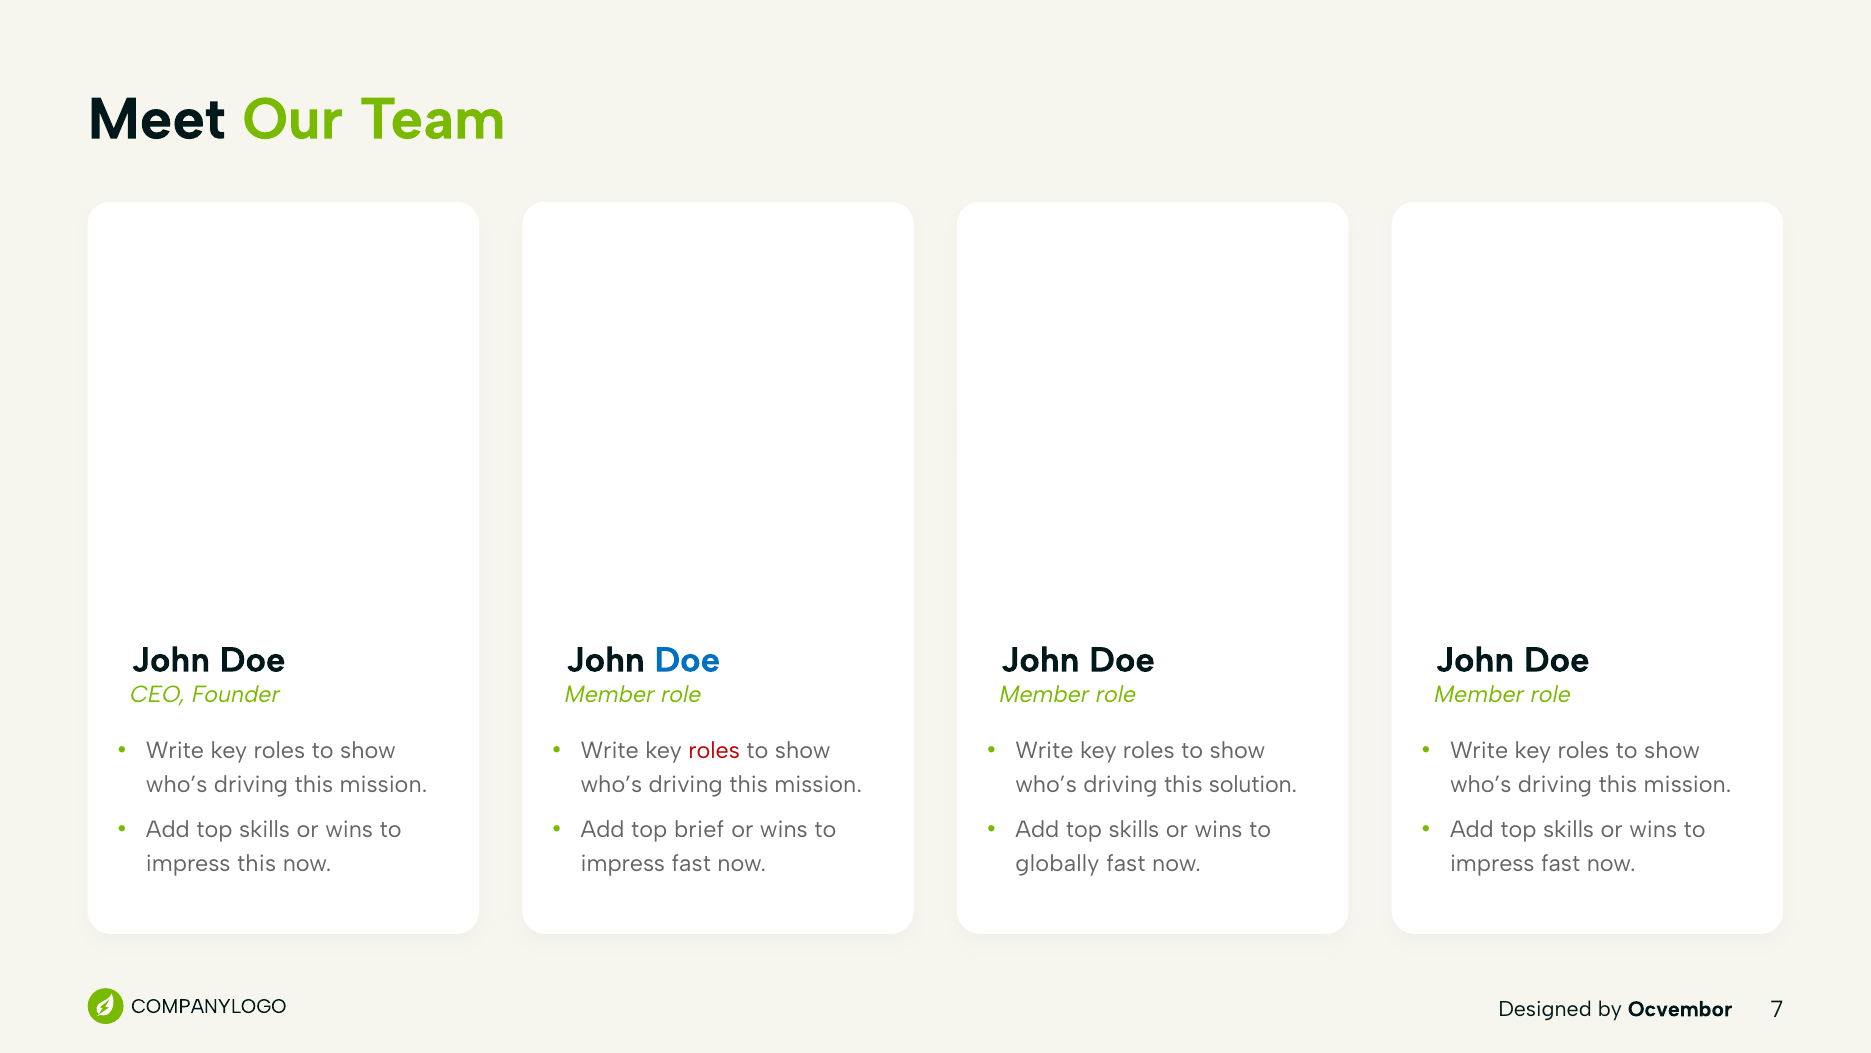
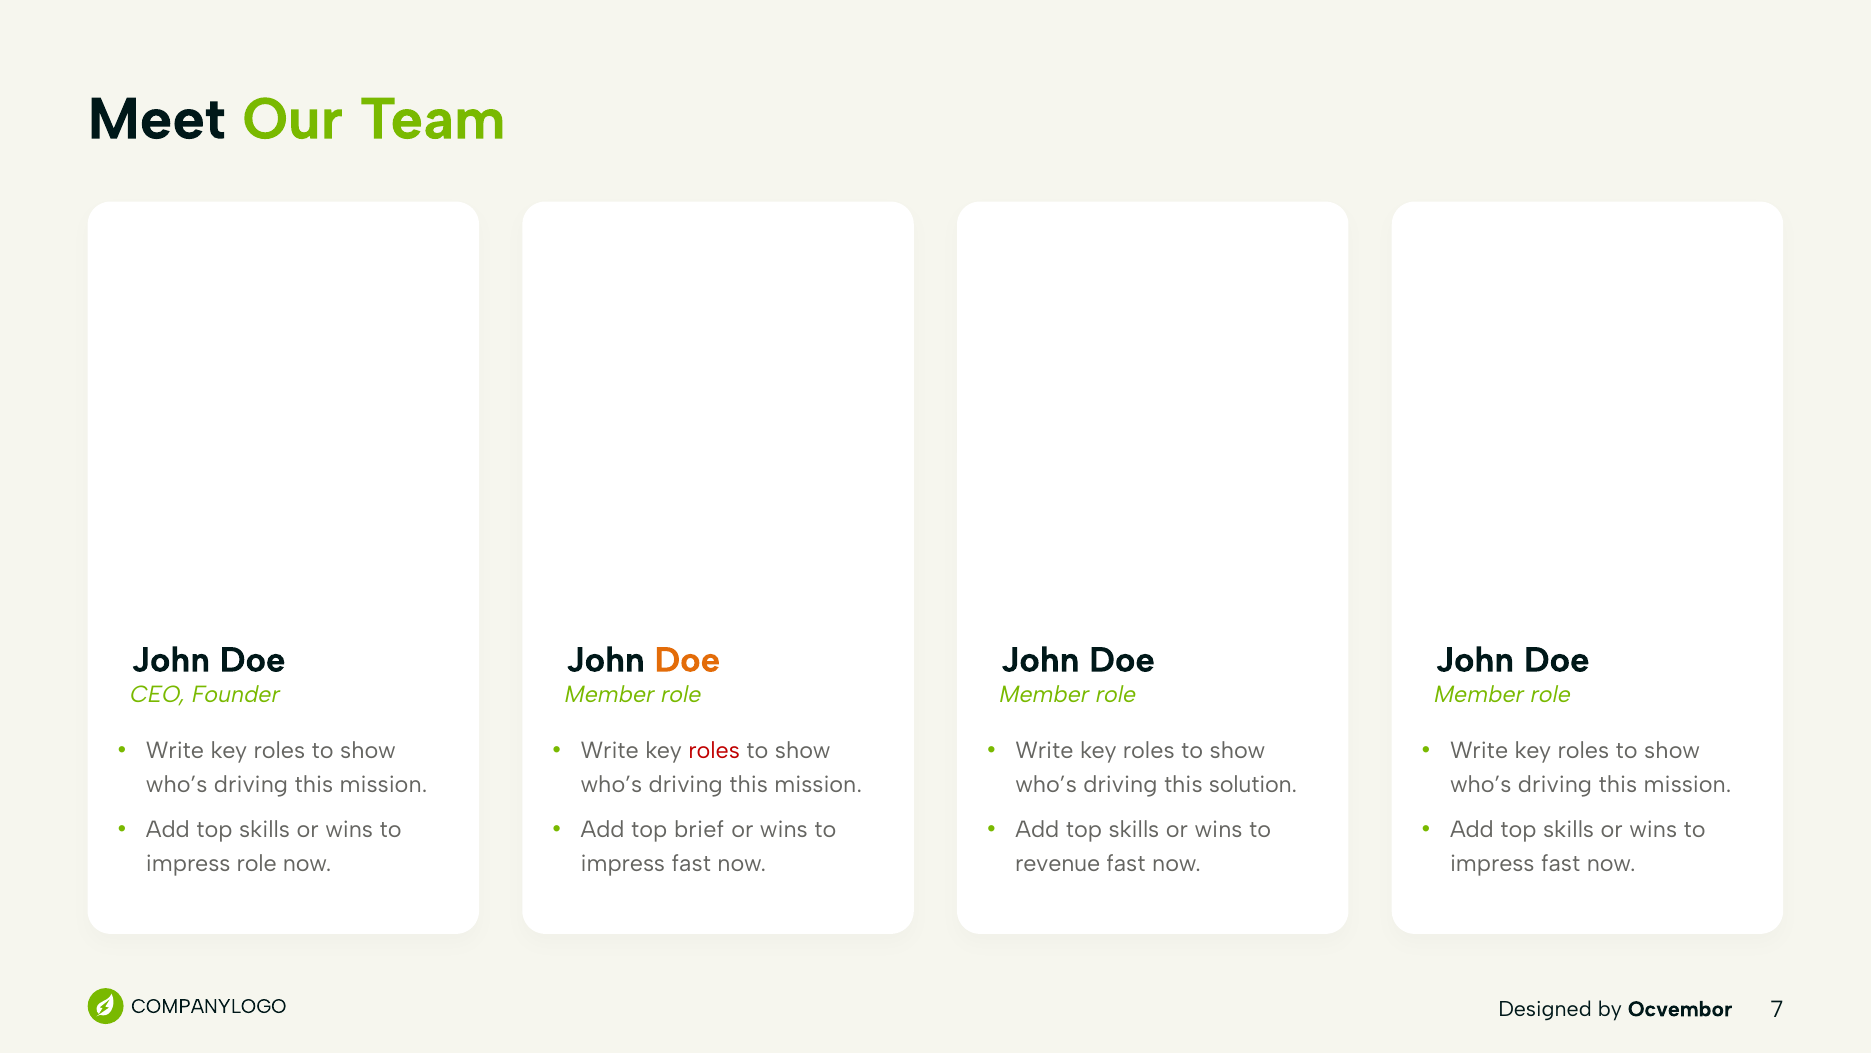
Doe colour: blue -> orange (687, 660)
impress this: this -> role (257, 863)
globally: globally -> revenue (1058, 863)
